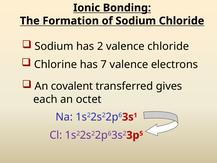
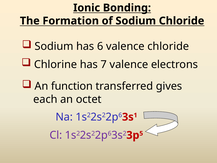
2: 2 -> 6 (100, 46)
covalent: covalent -> function (72, 86)
